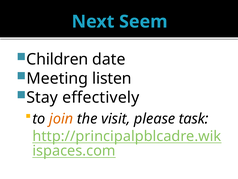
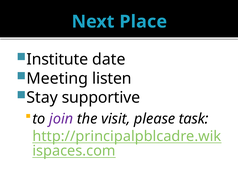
Seem: Seem -> Place (143, 22)
Children: Children -> Institute (57, 59)
effectively: effectively -> supportive (101, 97)
join colour: orange -> purple (61, 118)
